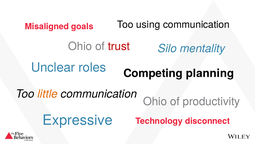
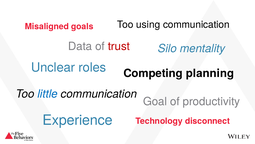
Ohio: Ohio -> Data (80, 46)
little colour: orange -> blue (48, 94)
Ohio: Ohio -> Goal (155, 101)
Expressive: Expressive -> Experience (78, 120)
